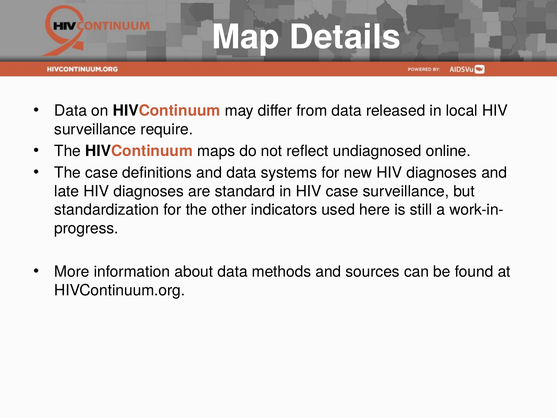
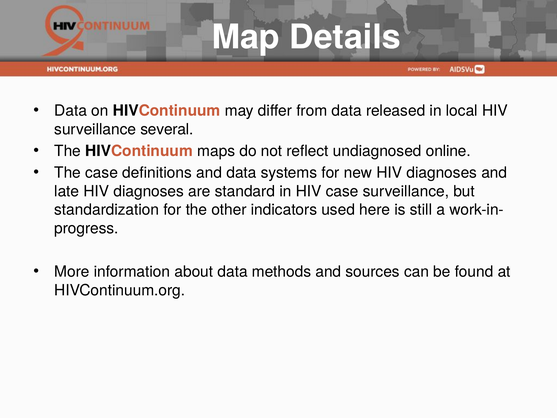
require: require -> several (167, 129)
